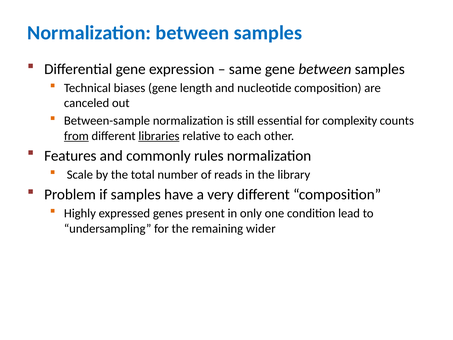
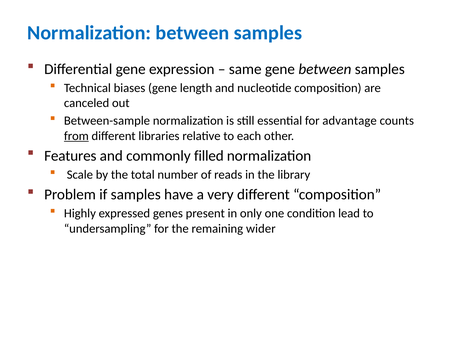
complexity: complexity -> advantage (350, 121)
libraries underline: present -> none (159, 136)
rules: rules -> filled (209, 156)
